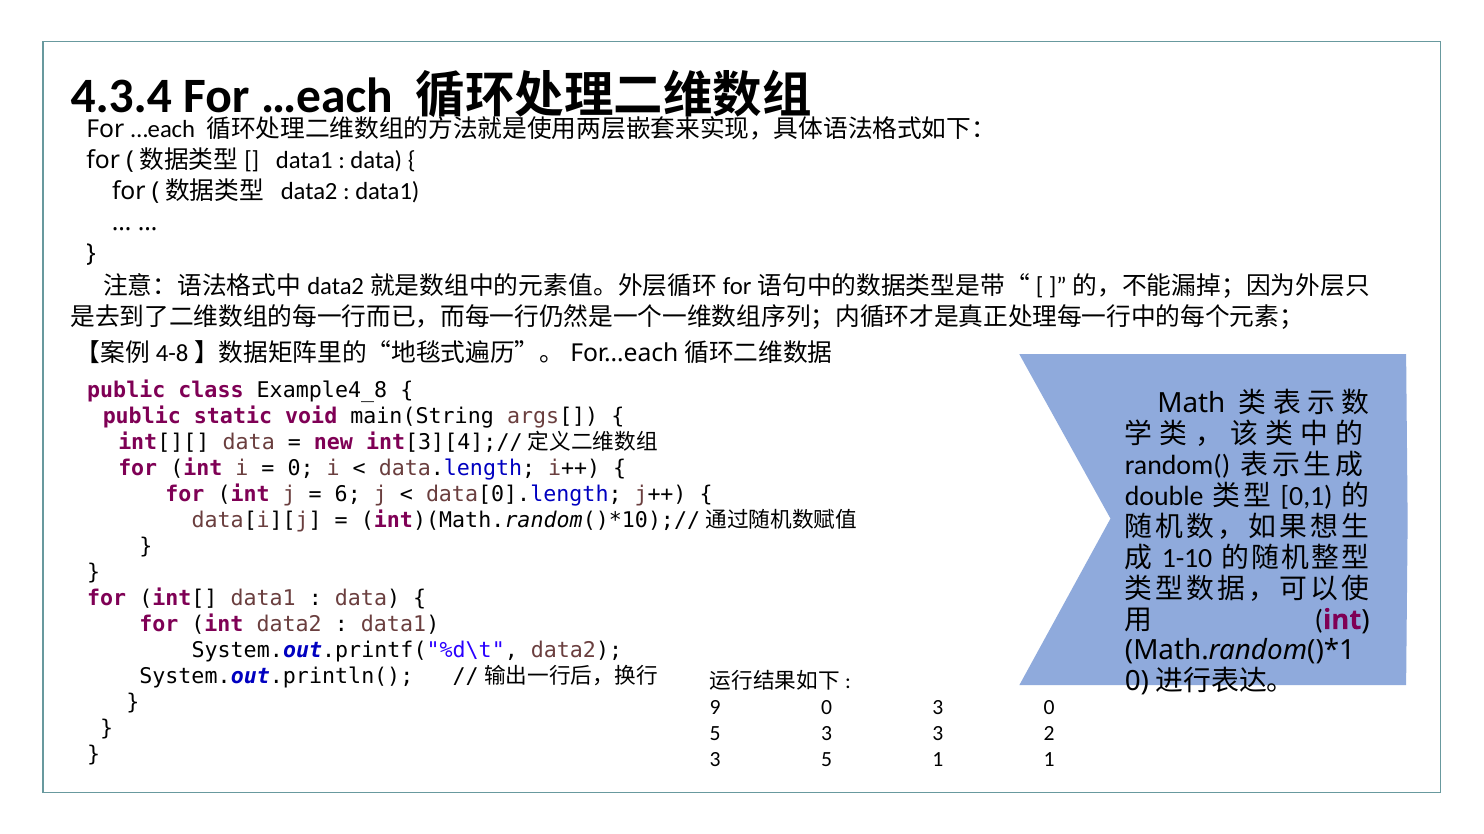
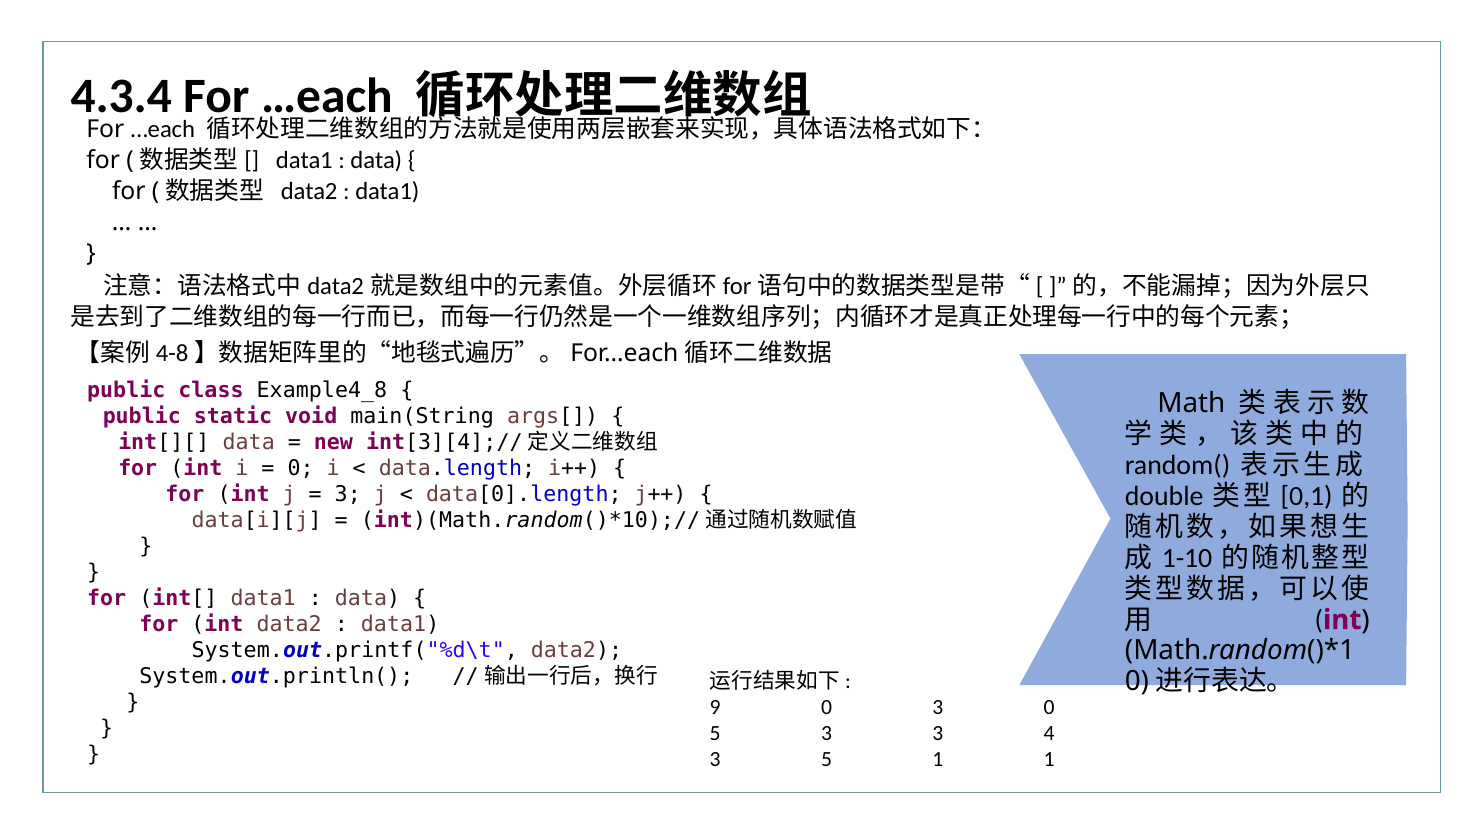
6: 6 -> 3 (348, 495)
2: 2 -> 4 (1049, 734)
